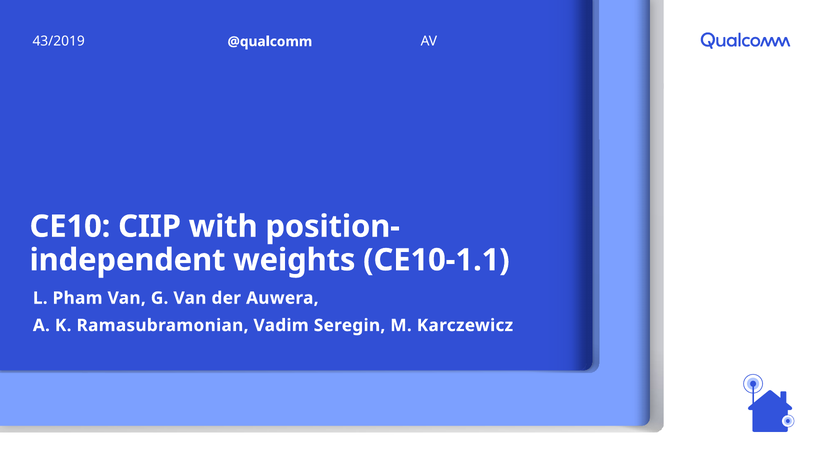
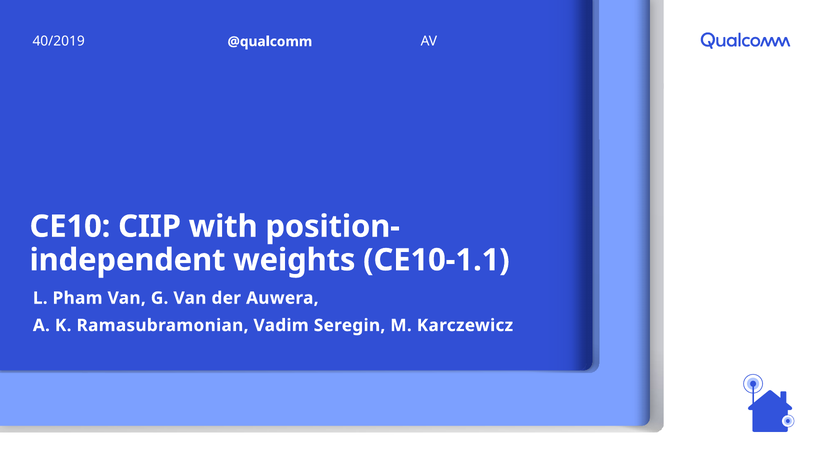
43/2019: 43/2019 -> 40/2019 (59, 41)
